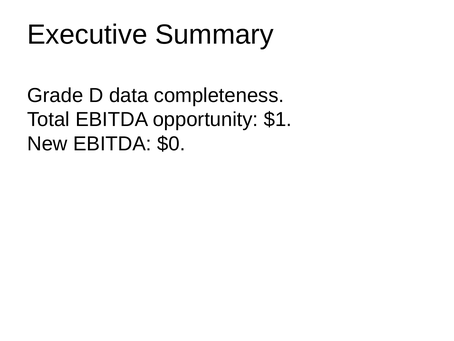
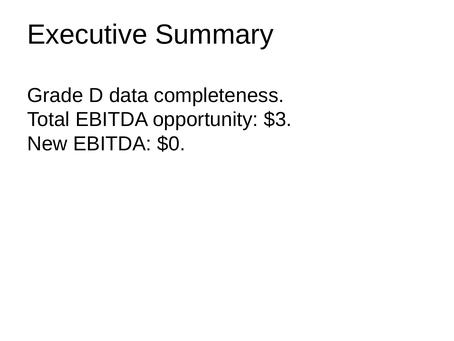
$1: $1 -> $3 (278, 119)
